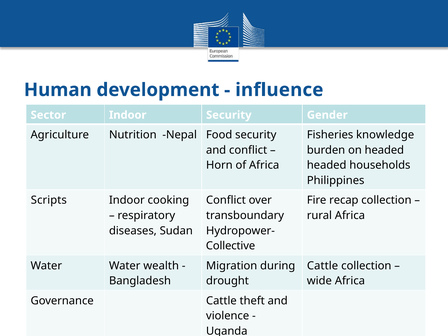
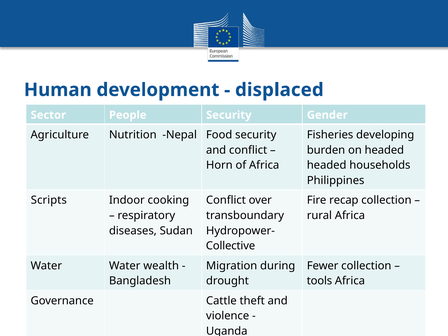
influence: influence -> displaced (279, 90)
Sector Indoor: Indoor -> People (128, 115)
knowledge: knowledge -> developing (385, 135)
Cattle: Cattle -> Fewer (323, 266)
wide: wide -> tools (319, 281)
